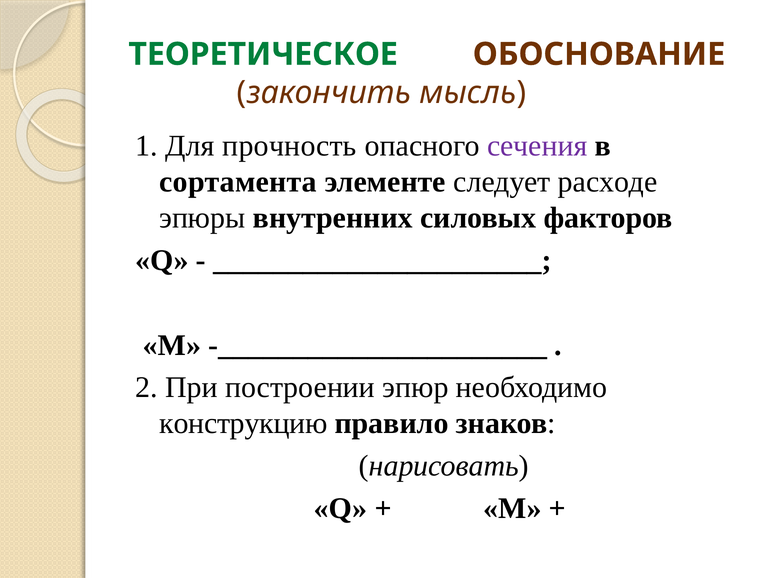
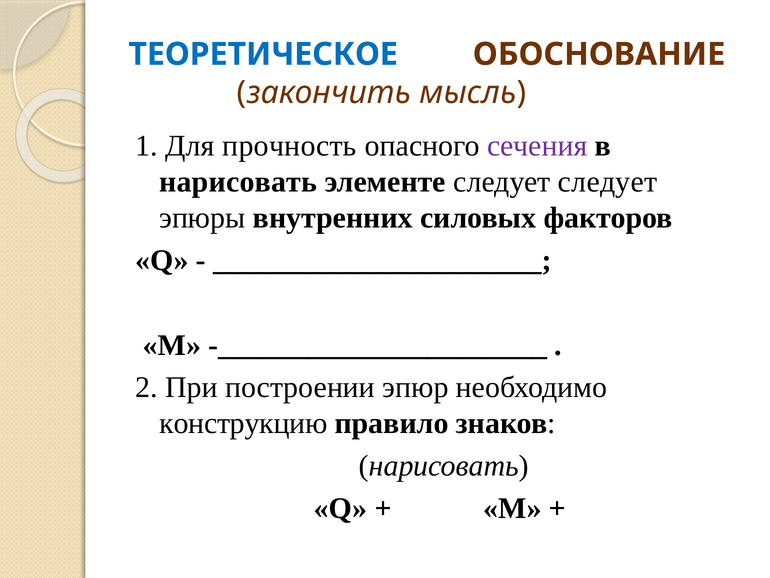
ТЕОРЕТИЧЕСКОЕ colour: green -> blue (263, 54)
сортамента: сортамента -> нарисовать (238, 182)
следует расходе: расходе -> следует (608, 182)
